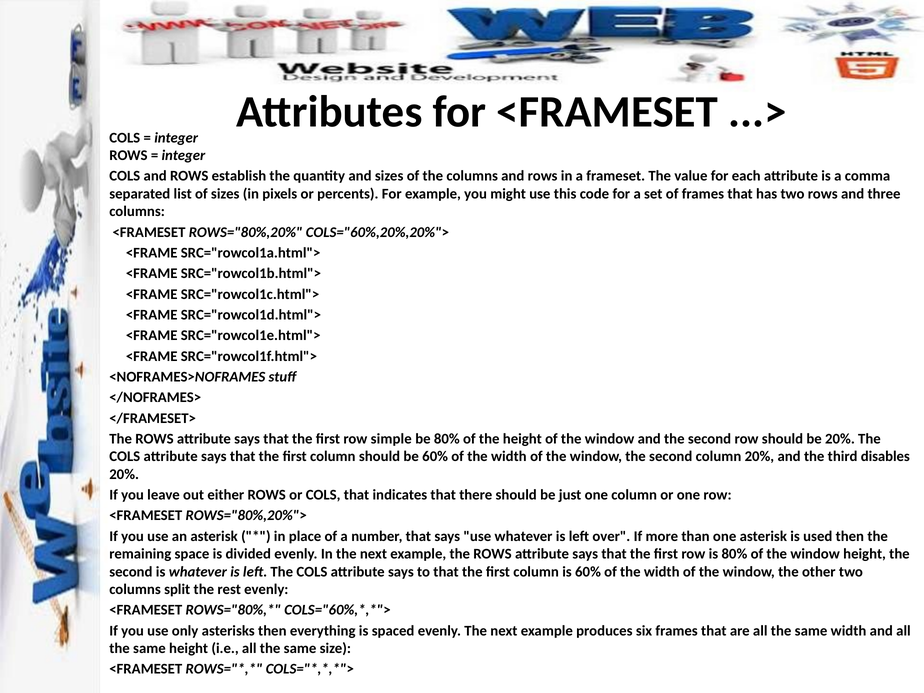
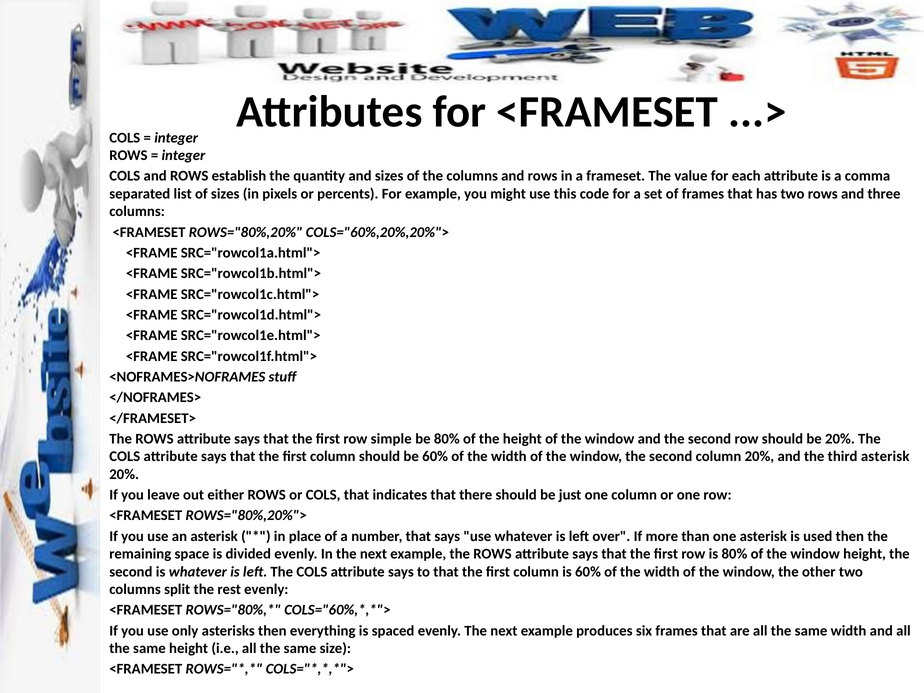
third disables: disables -> asterisk (885, 457)
